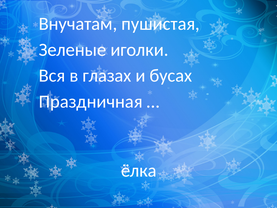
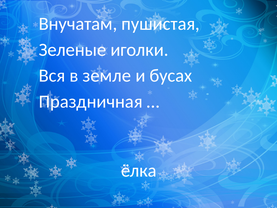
глазах: глазах -> земле (107, 76)
